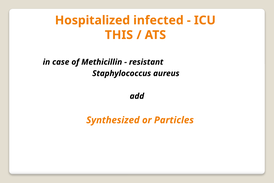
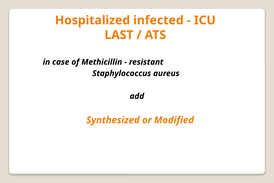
THIS: THIS -> LAST (119, 35)
Particles: Particles -> Modified (174, 120)
